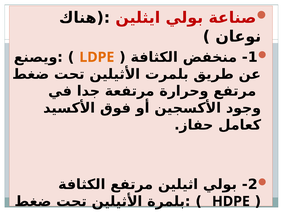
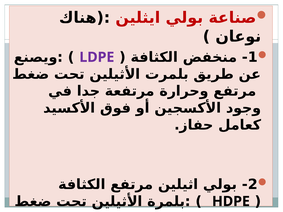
LDPE colour: orange -> purple (97, 57)
